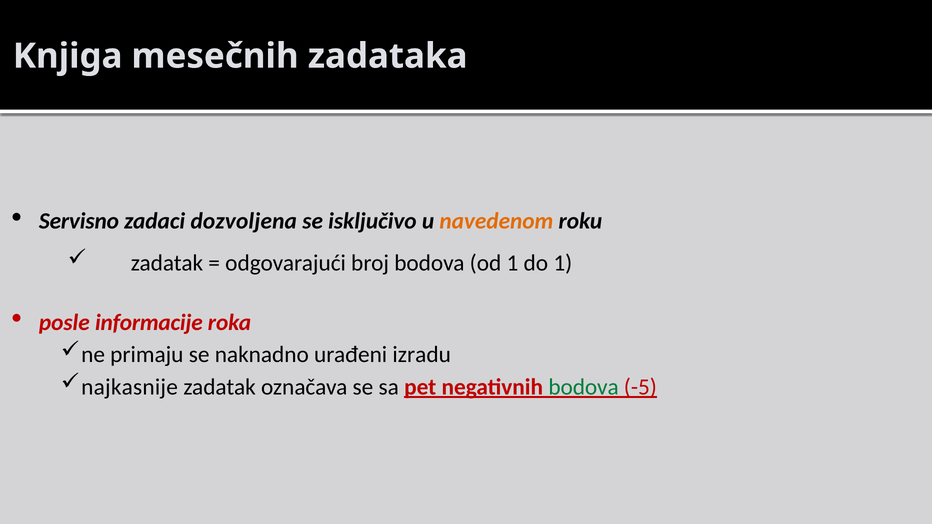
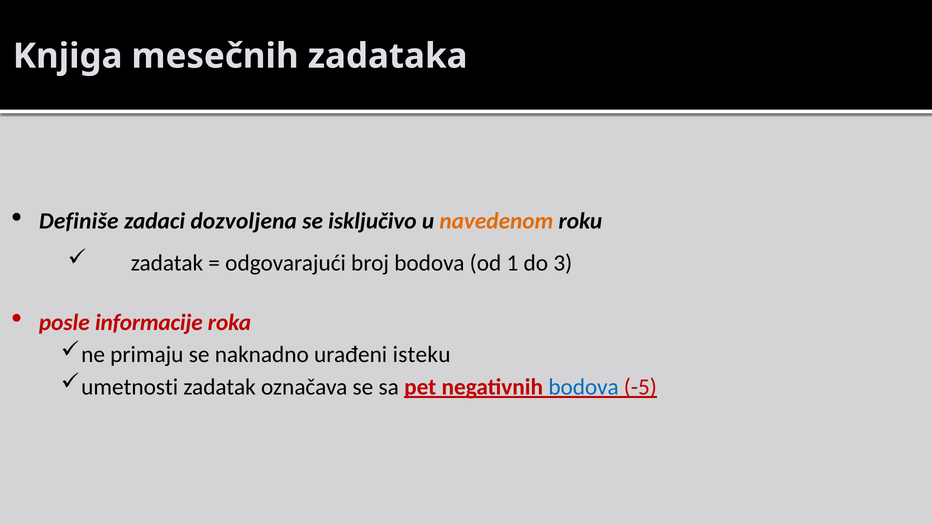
Servisno: Servisno -> Definiše (79, 221)
do 1: 1 -> 3 (563, 263)
izradu: izradu -> isteku (422, 355)
najkasnije: najkasnije -> umetnosti (130, 387)
bodova colour: green -> blue (584, 387)
